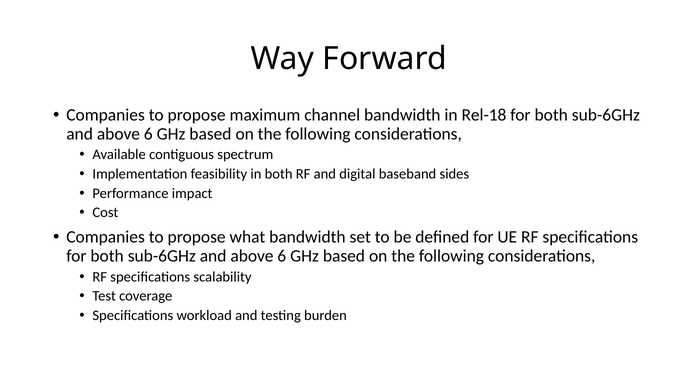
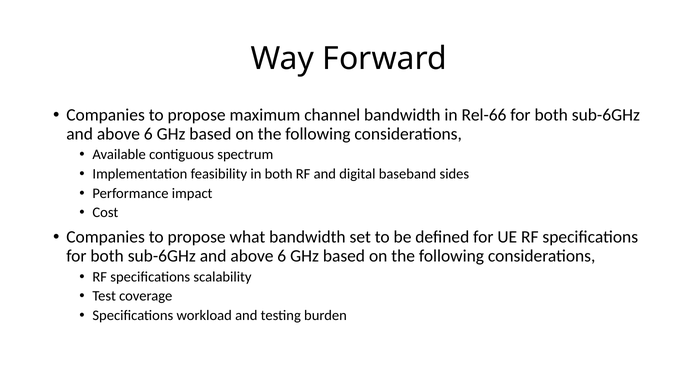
Rel-18: Rel-18 -> Rel-66 (484, 115)
